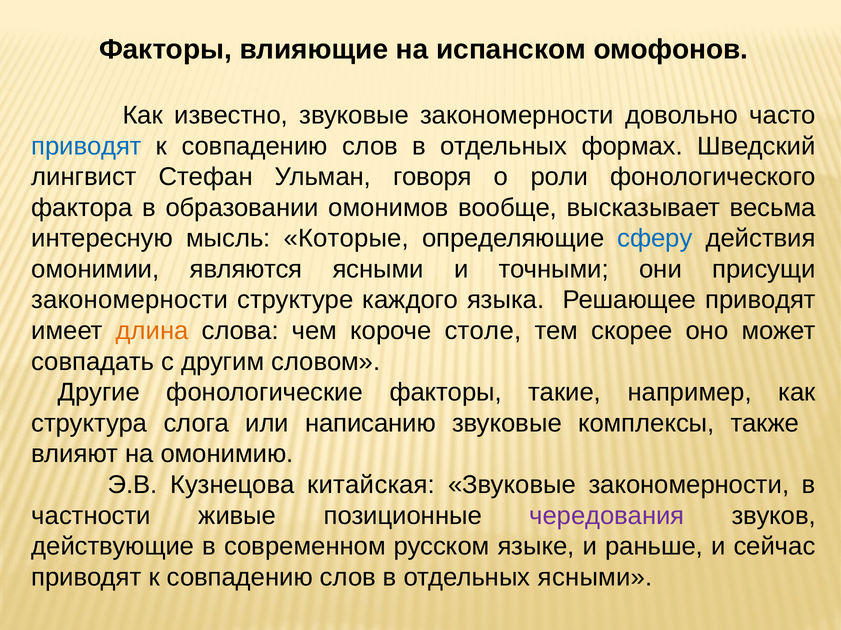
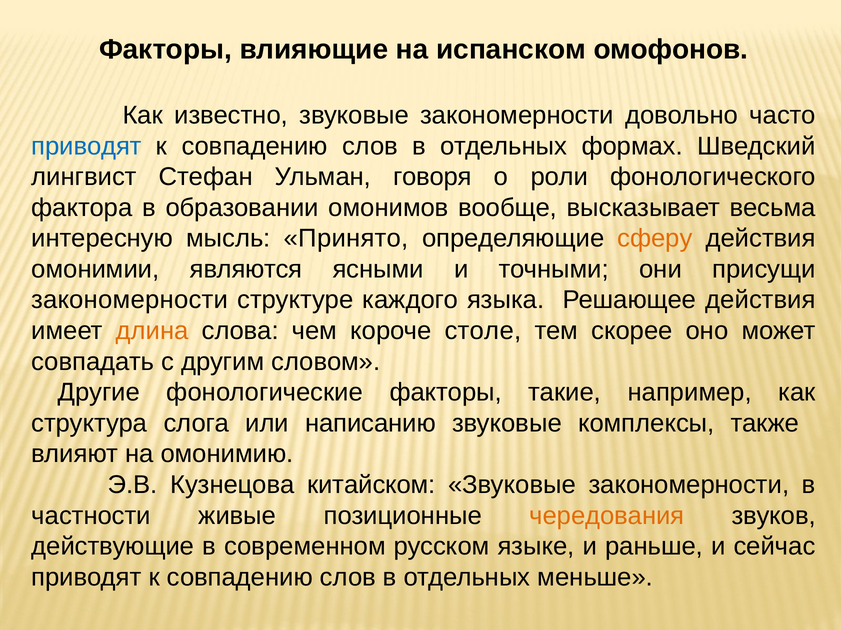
Которые: Которые -> Принято (346, 239)
сферу colour: blue -> orange (655, 239)
Решающее приводят: приводят -> действия (760, 300)
китайская: китайская -> китайском (371, 485)
чередования colour: purple -> orange (607, 516)
отдельных ясными: ясными -> меньше (595, 578)
